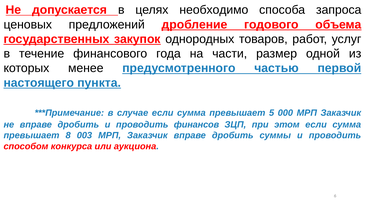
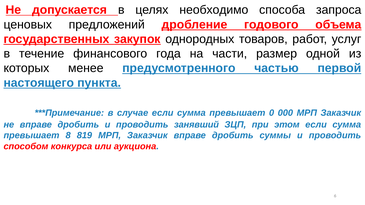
5: 5 -> 0 (272, 113)
финансов: финансов -> занявший (196, 125)
003: 003 -> 819 (84, 136)
